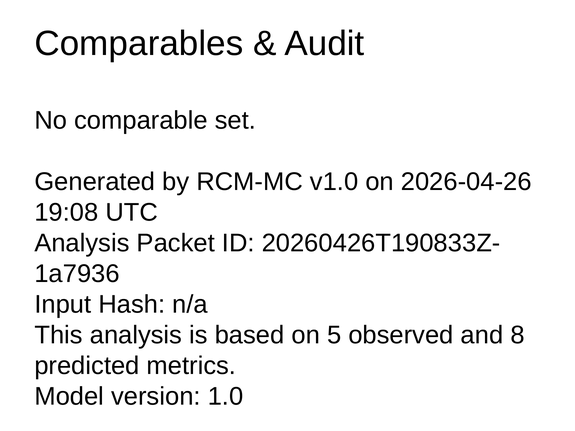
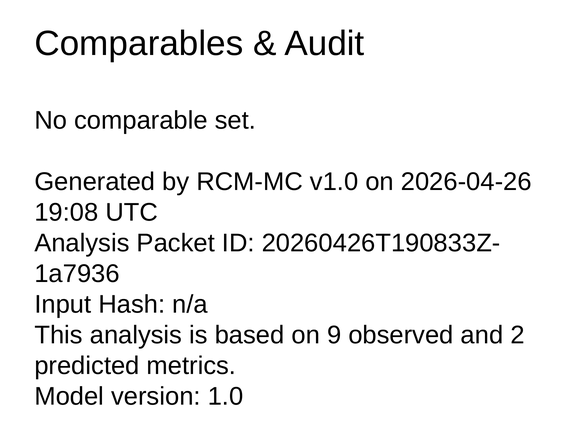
5: 5 -> 9 (334, 335)
8: 8 -> 2 (518, 335)
